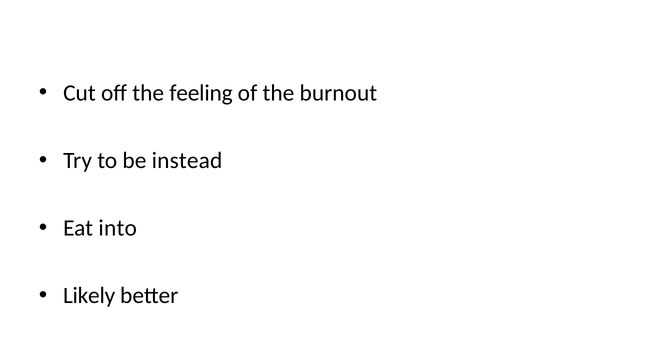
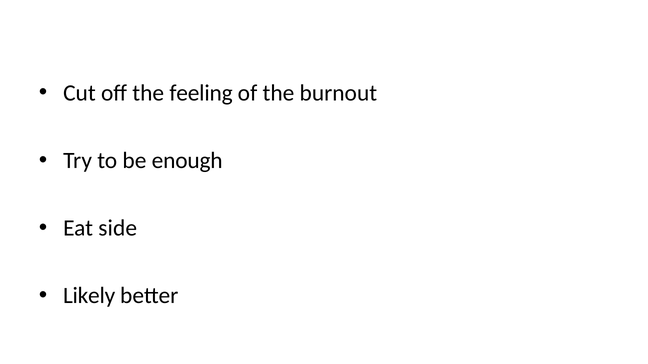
instead: instead -> enough (187, 161)
into: into -> side (118, 228)
